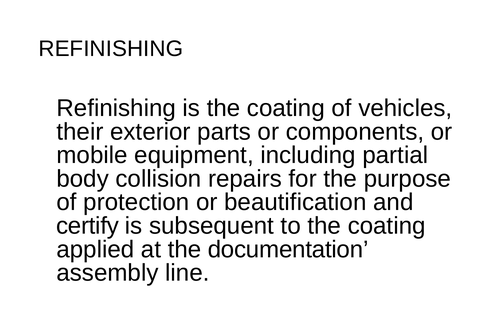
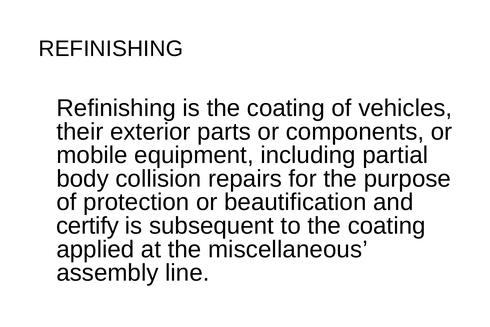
documentation: documentation -> miscellaneous (288, 249)
